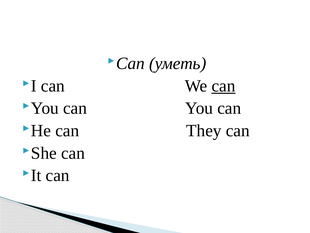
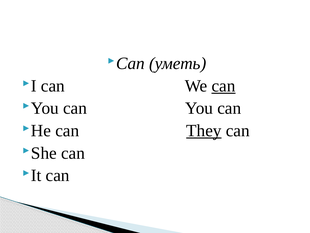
They underline: none -> present (204, 130)
